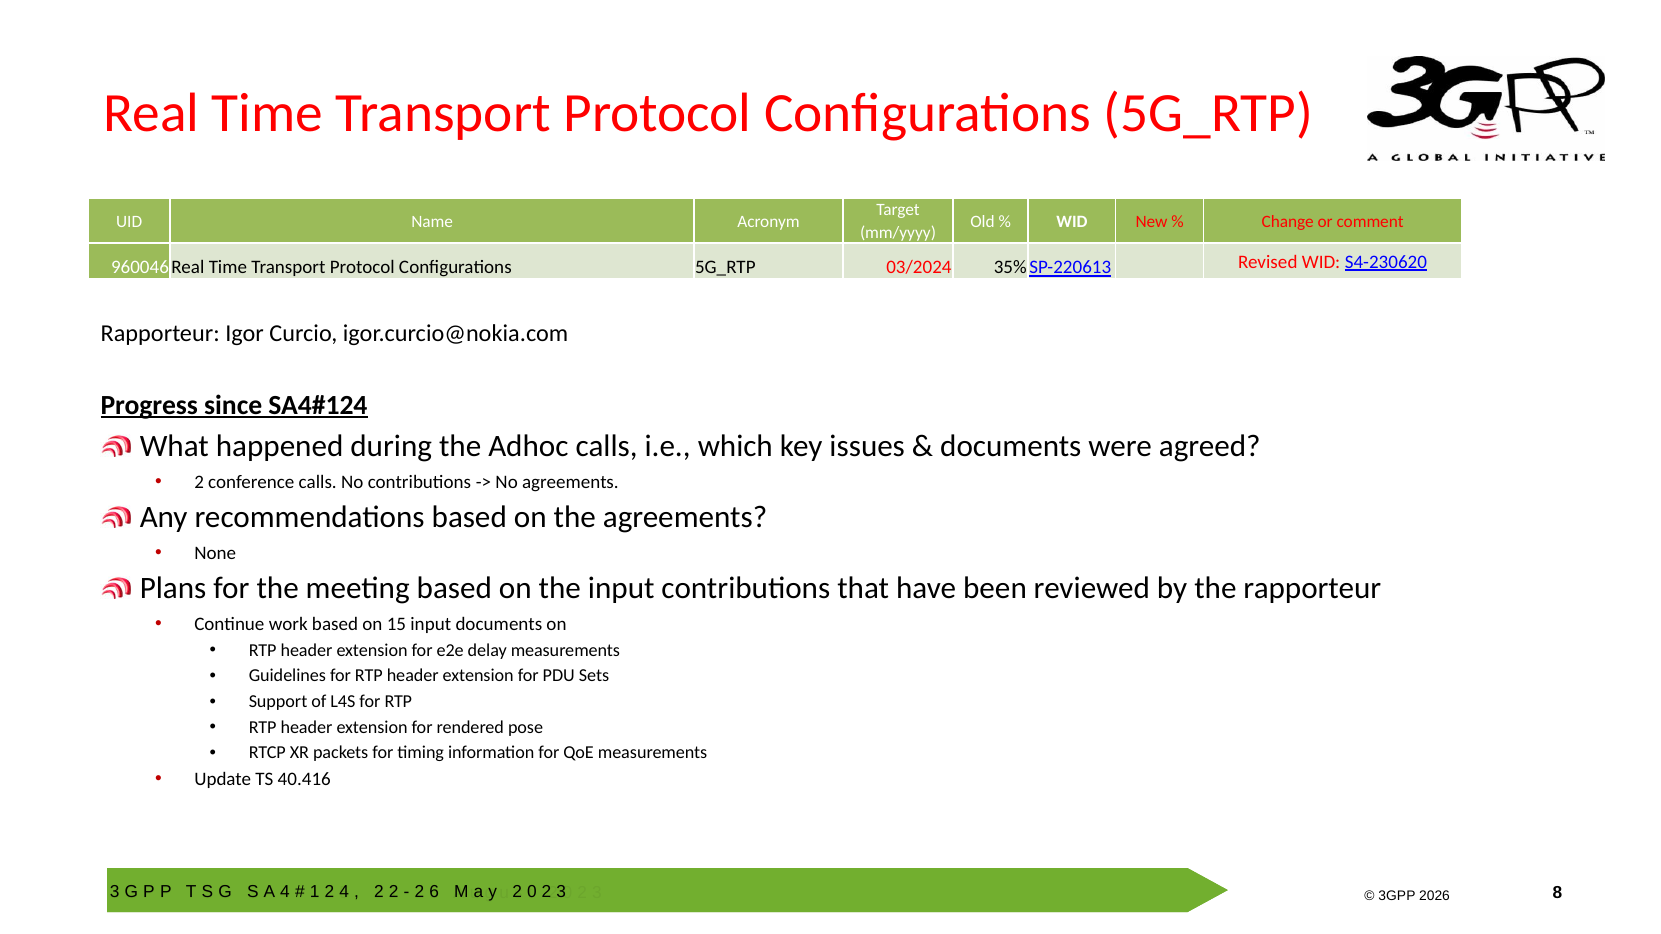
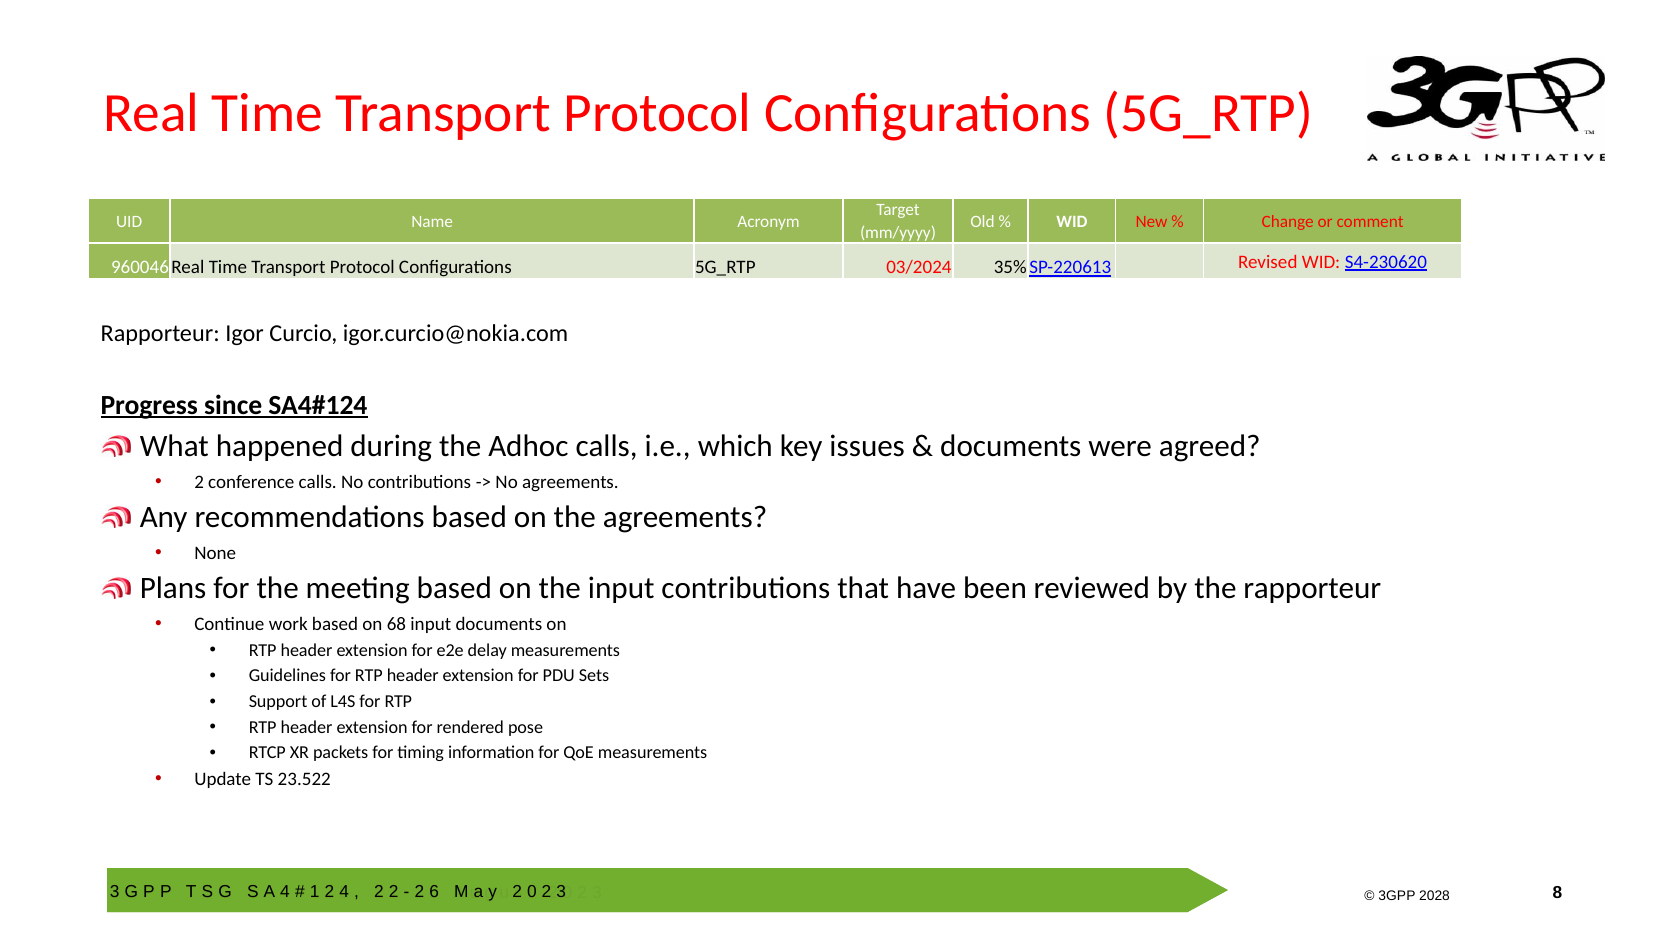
15: 15 -> 68 (396, 624)
40.416: 40.416 -> 23.522 (304, 780)
2026: 2026 -> 2028 (1435, 896)
